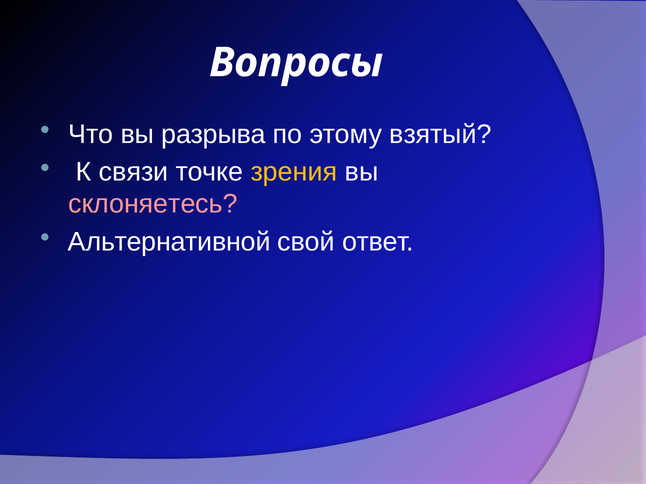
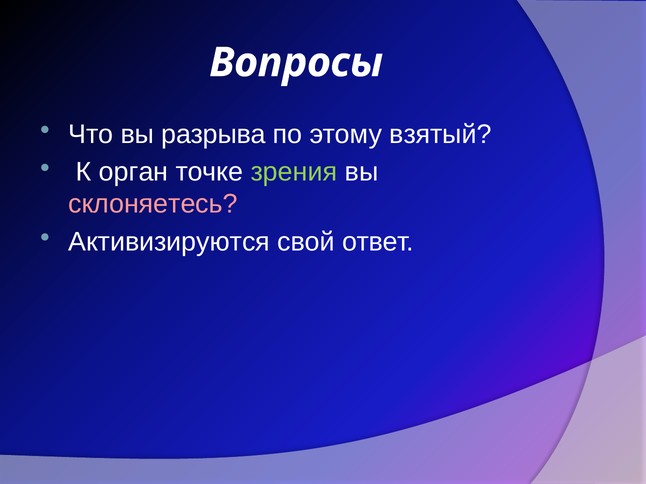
связи: связи -> орган (134, 172)
зрения colour: yellow -> light green (294, 172)
Альтернативной: Альтернативной -> Активизируются (169, 242)
